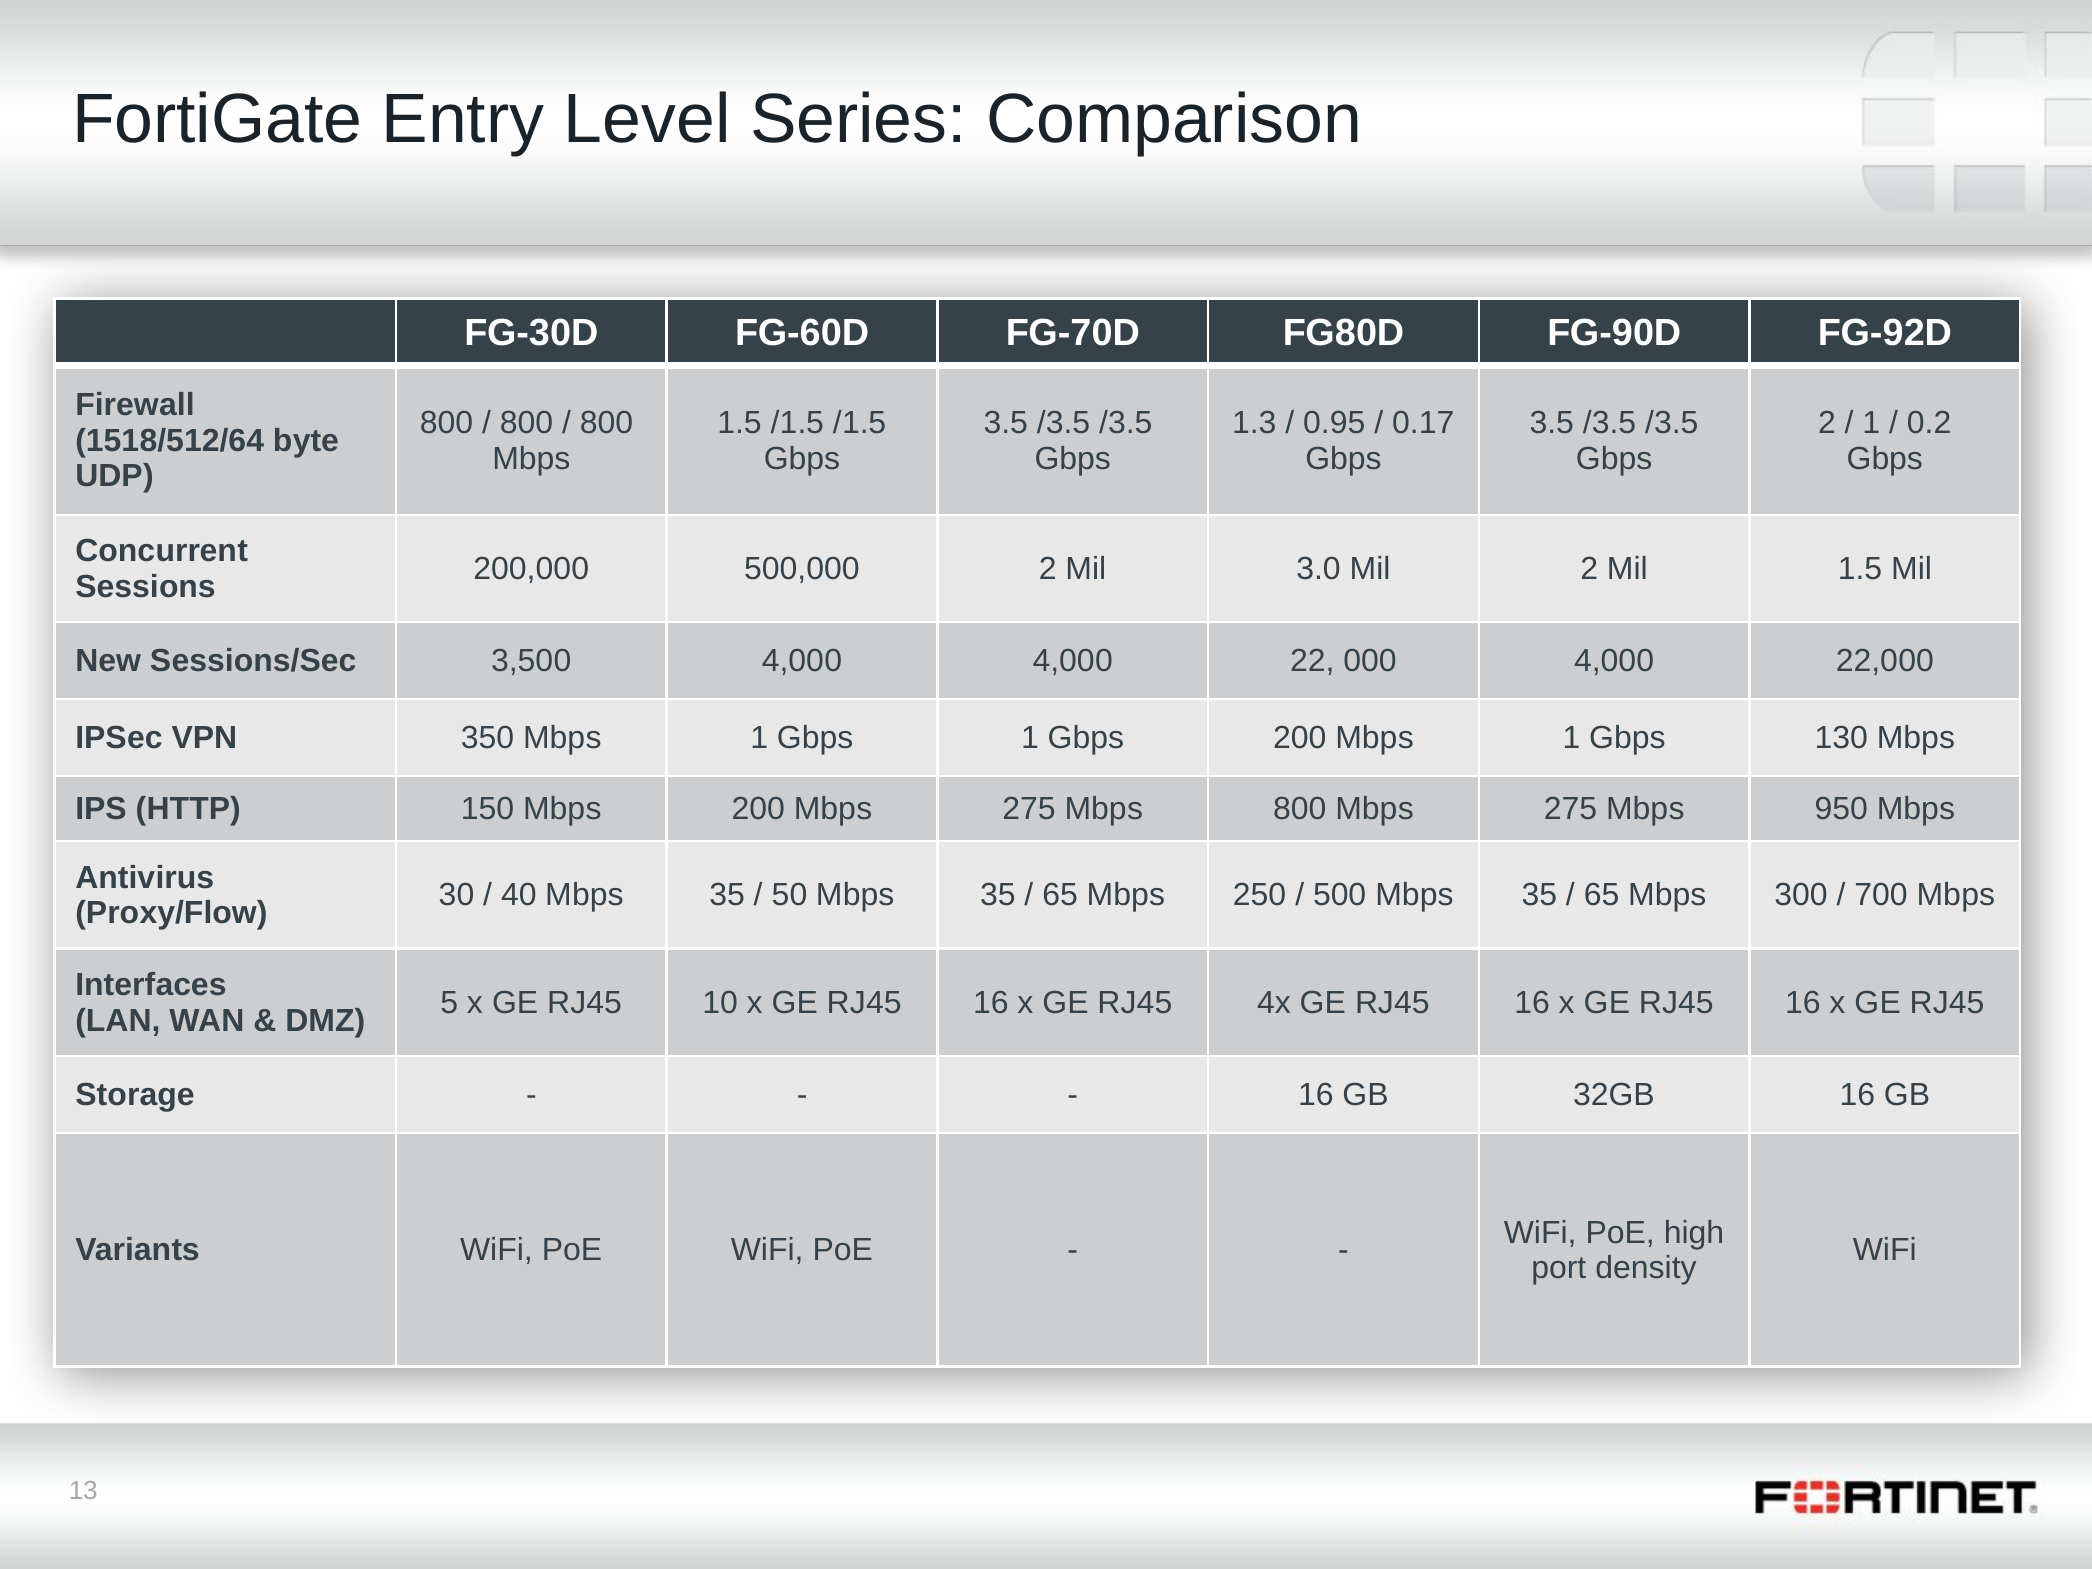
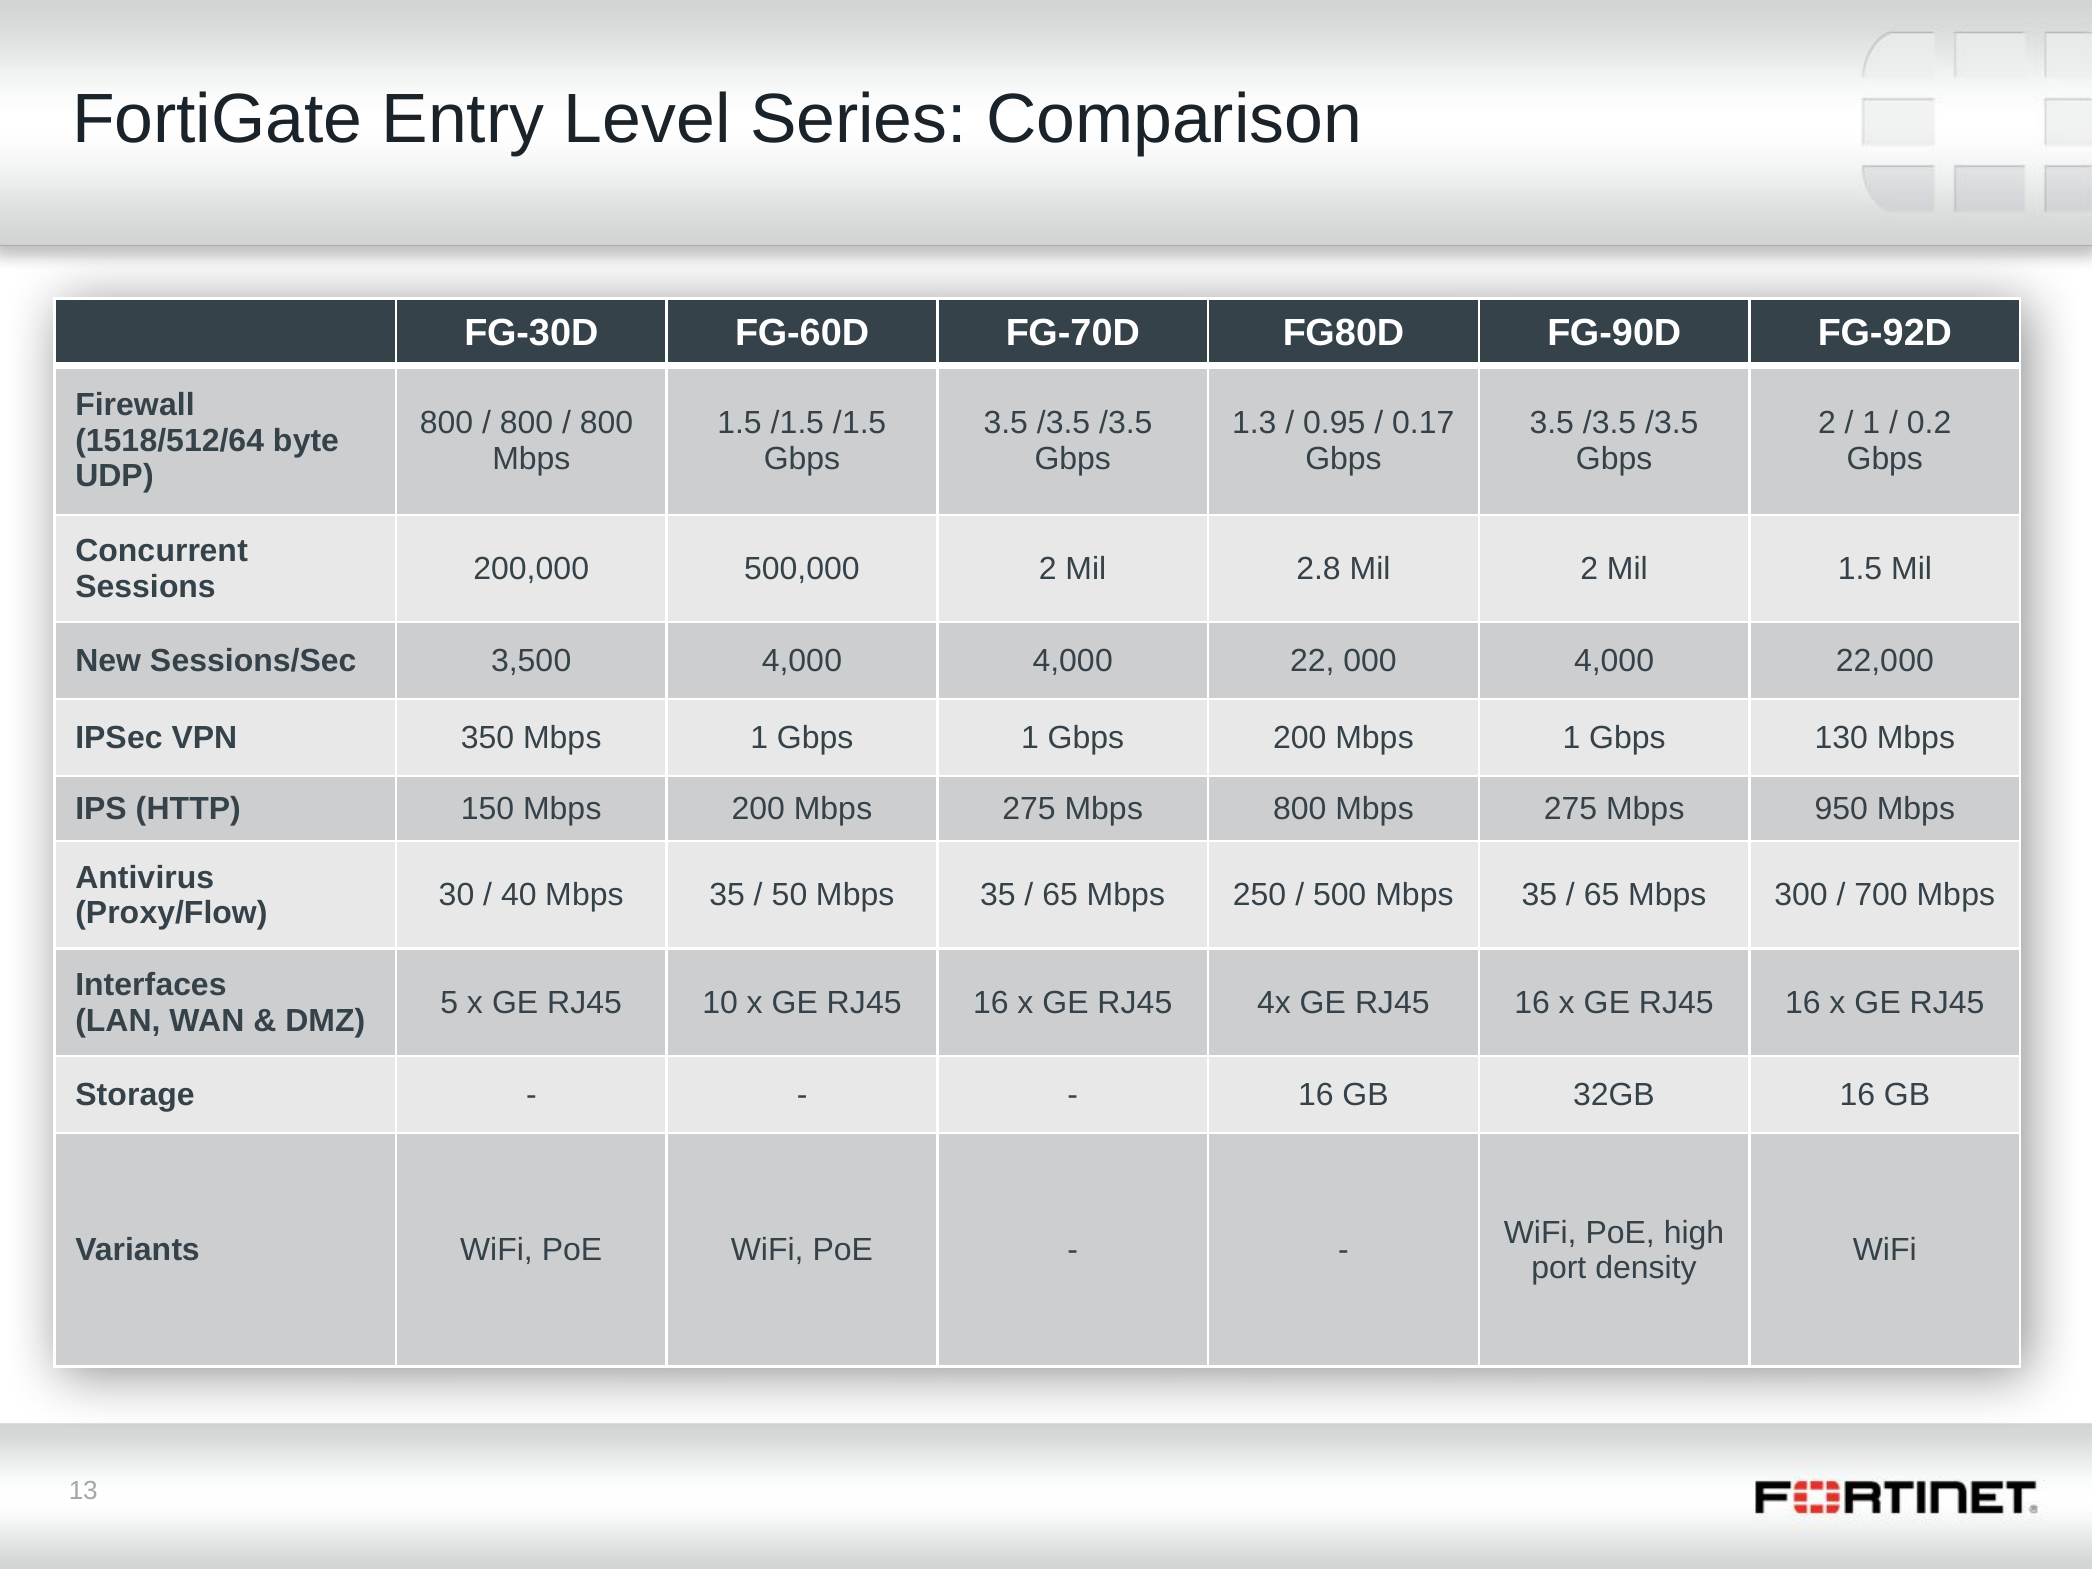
3.0: 3.0 -> 2.8 (1319, 569)
